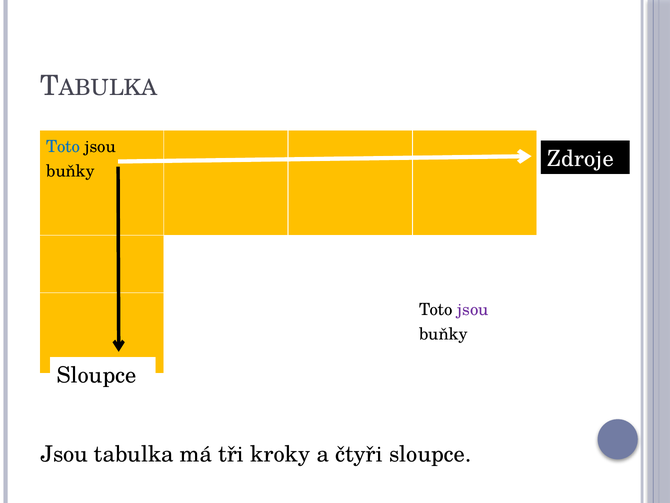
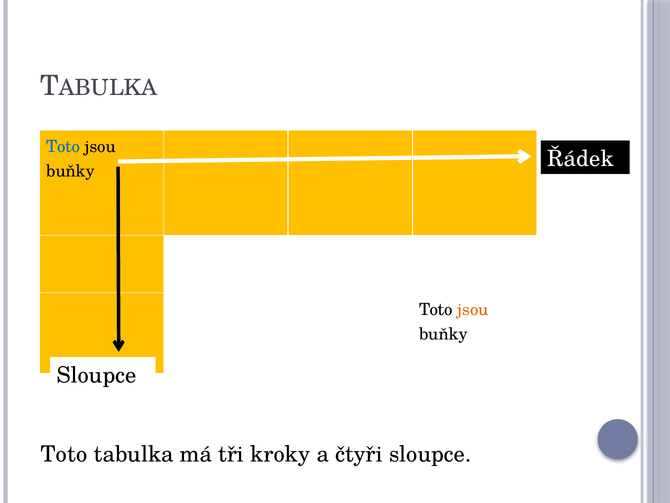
Zdroje: Zdroje -> Řádek (581, 159)
jsou colour: purple -> orange (473, 309)
Jsou: Jsou -> Toto (64, 454)
